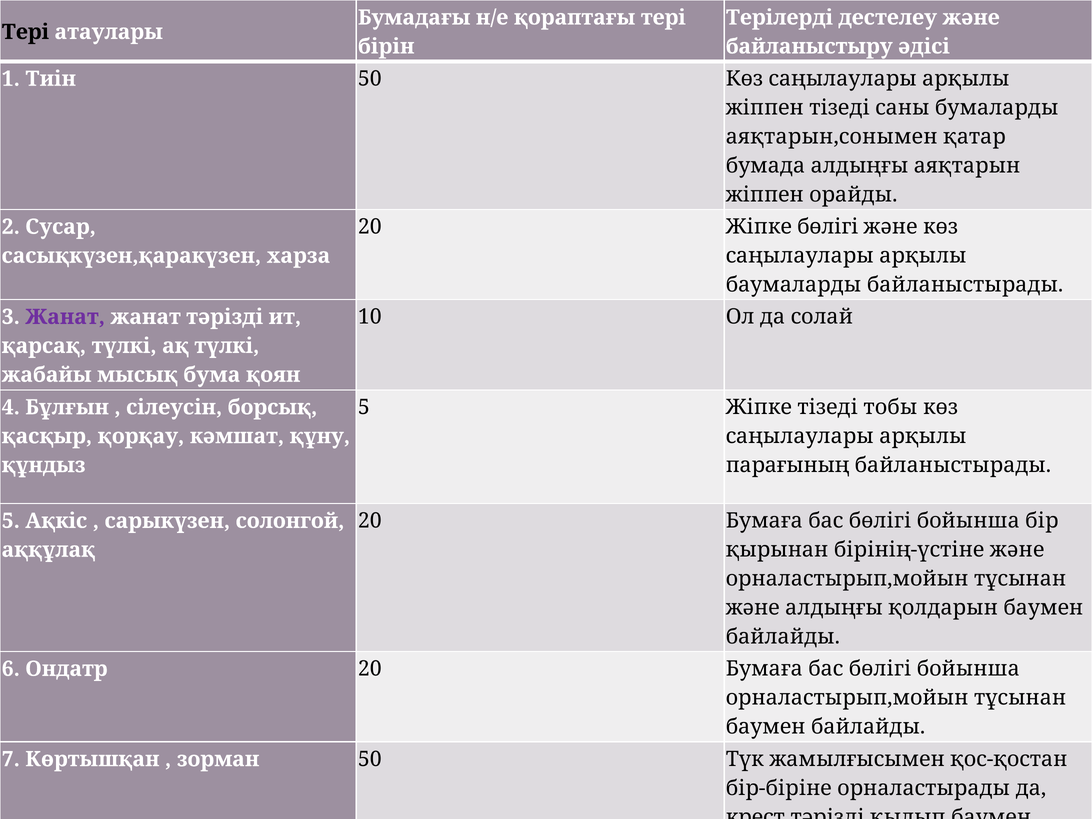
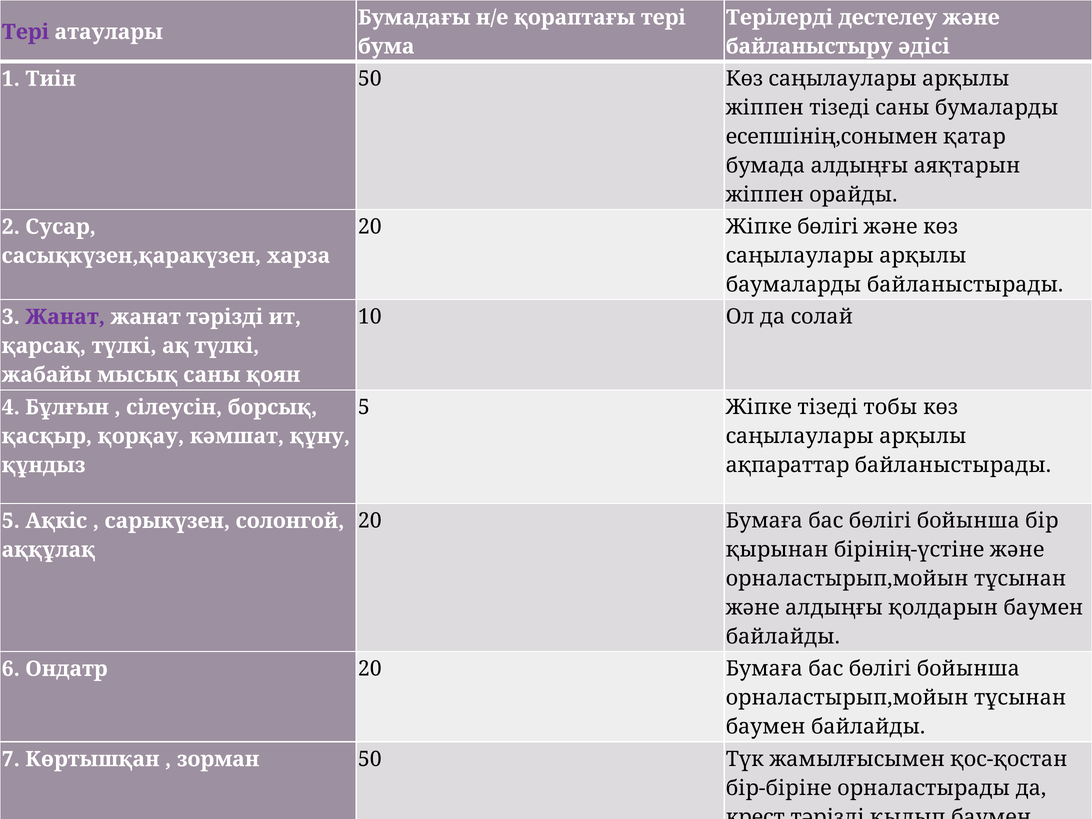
Тері colour: black -> purple (25, 32)
бірін: бірін -> бума (386, 46)
аяқтарын,сонымен: аяқтарын,сонымен -> есепшінің,сонымен (832, 137)
мысық бума: бума -> саны (212, 375)
парағының: парағының -> ақпараттар (788, 465)
